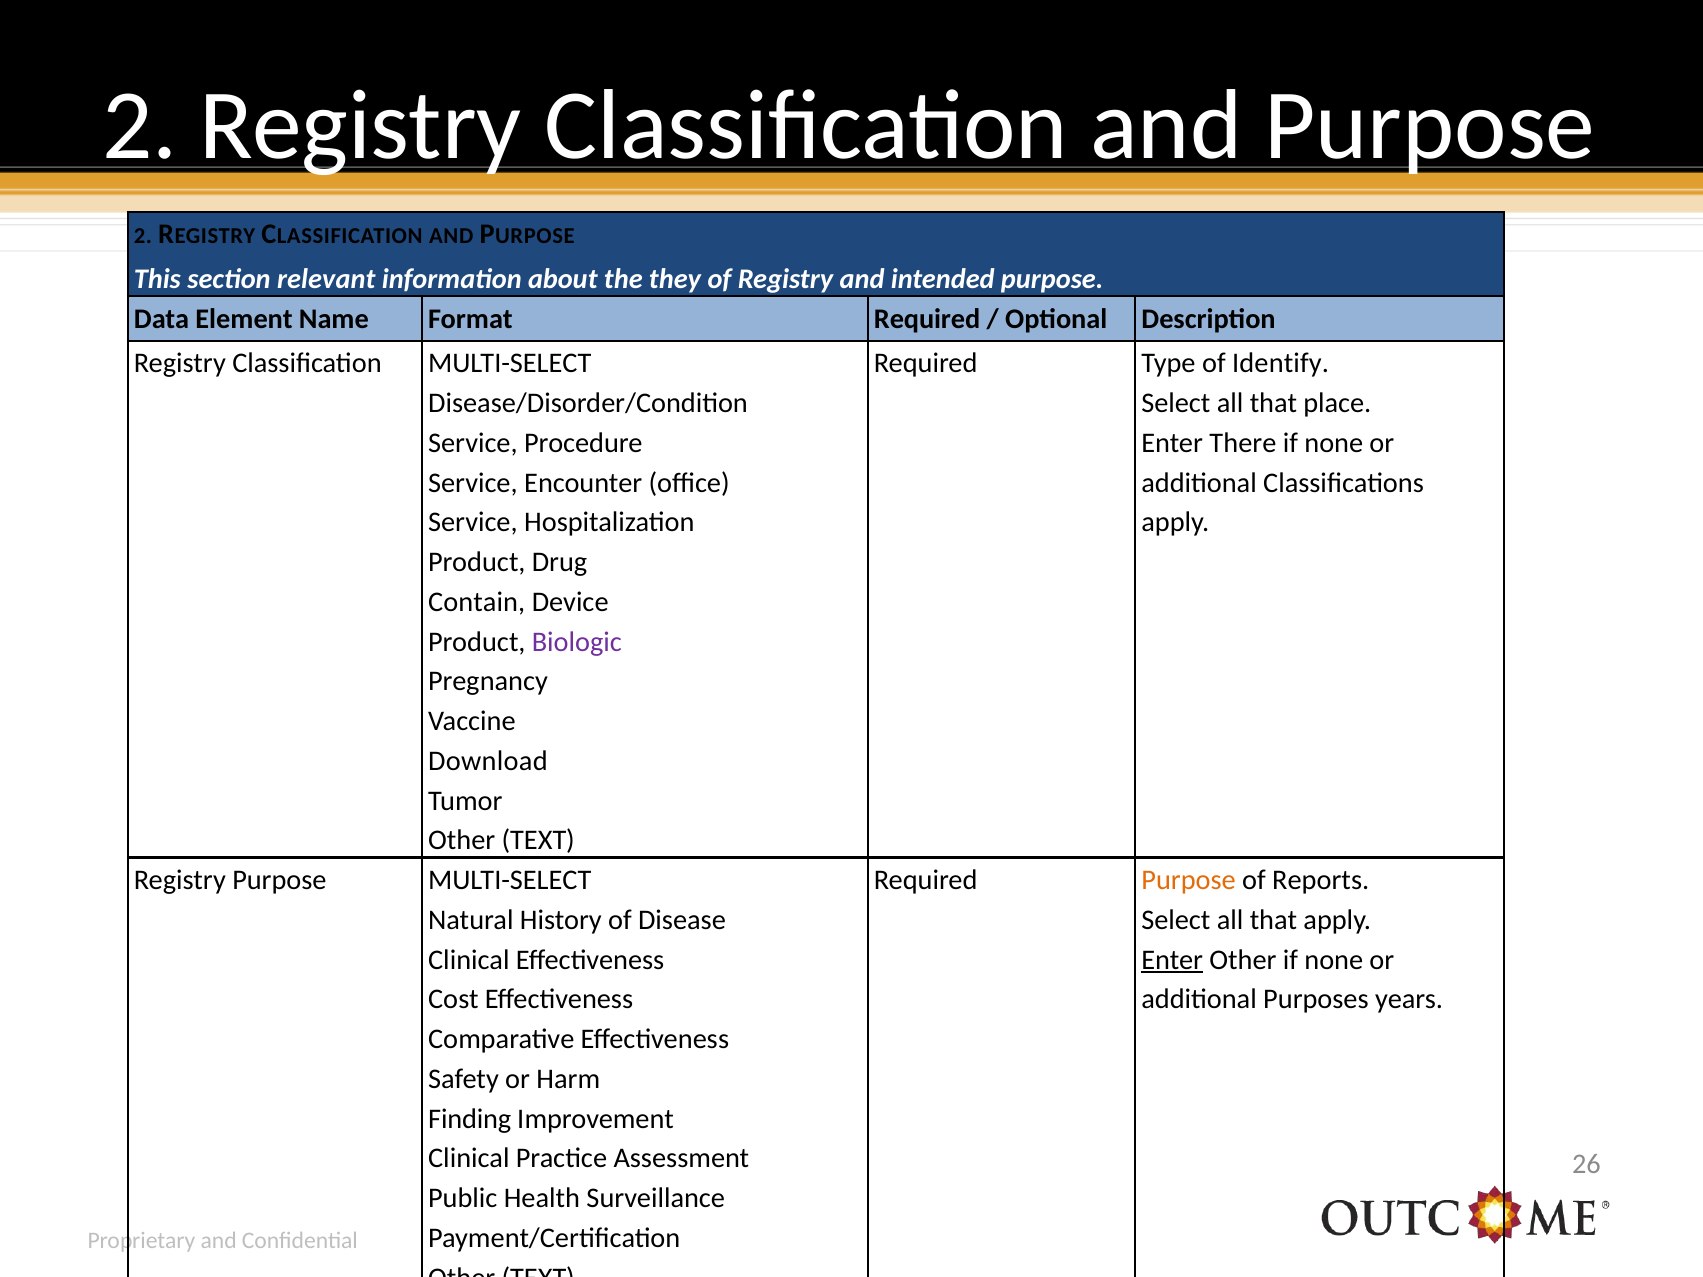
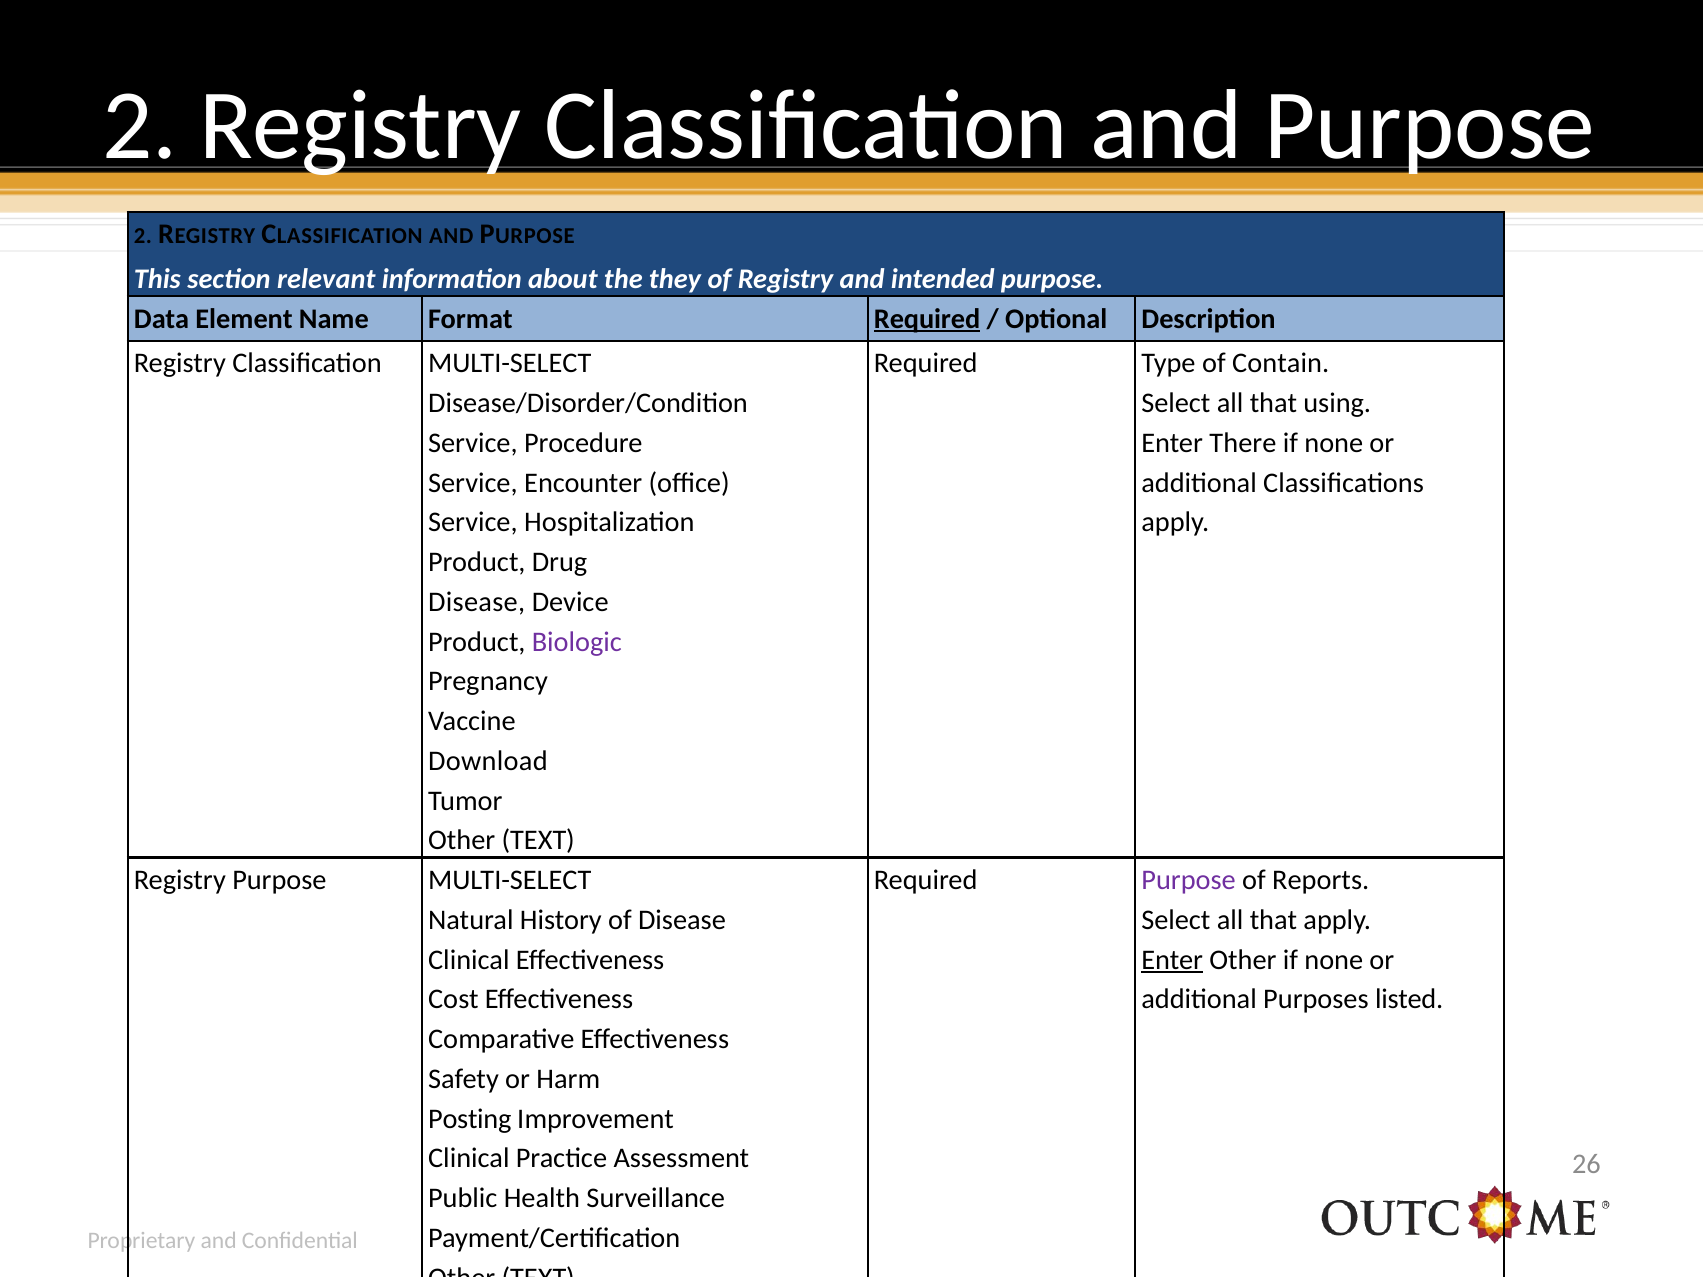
Required underline: none -> present (927, 319)
Identify: Identify -> Contain (1281, 363)
place: place -> using (1337, 403)
Contain: Contain -> Disease (477, 602)
Purpose colour: orange -> purple (1189, 880)
years: years -> listed (1409, 1000)
Finding: Finding -> Posting (470, 1119)
